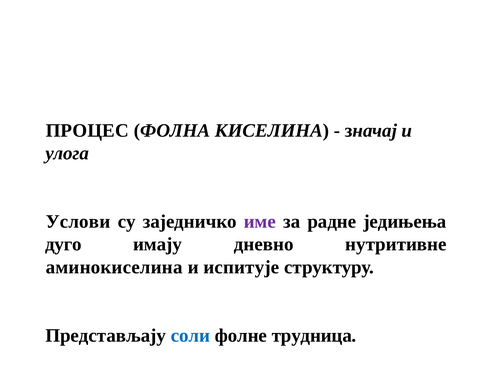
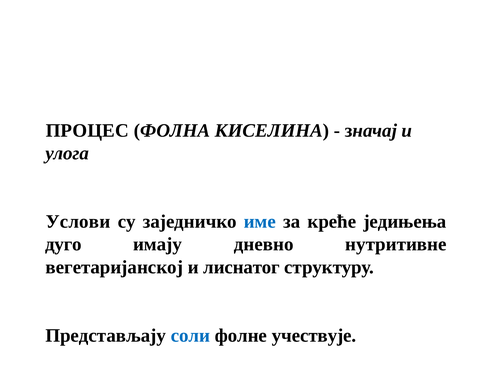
име colour: purple -> blue (260, 222)
радне: радне -> креће (332, 222)
аминокиселина: аминокиселина -> вегетаријанској (114, 267)
испитује: испитује -> лиснатог (242, 267)
трудница: трудница -> учествује (314, 335)
